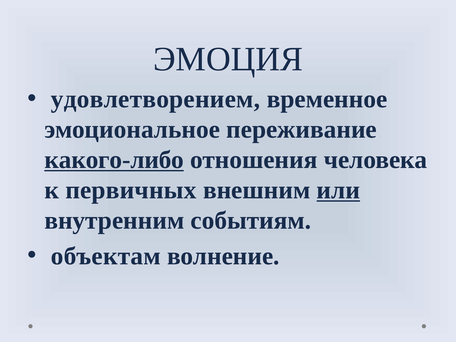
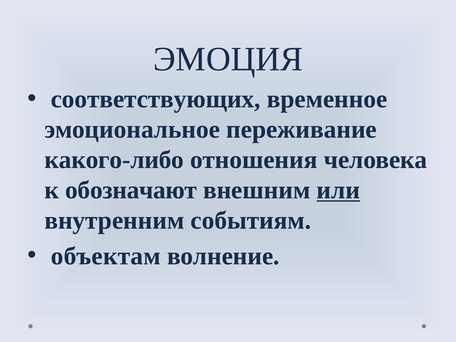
удовлетворением: удовлетворением -> соответствующих (156, 99)
какого-либо underline: present -> none (114, 160)
первичных: первичных -> обозначают (131, 190)
